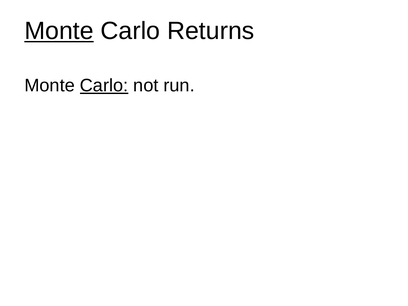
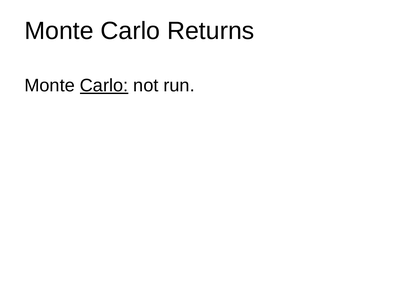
Monte underline: present -> none (59, 31)
